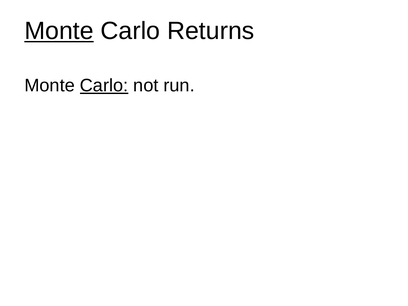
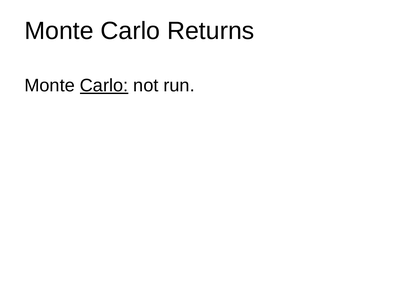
Monte underline: present -> none (59, 31)
